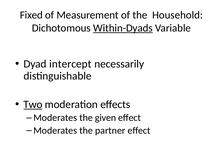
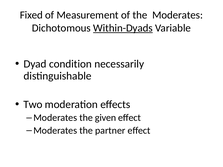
the Household: Household -> Moderates (178, 15)
intercept: intercept -> condition (70, 64)
Two underline: present -> none (33, 105)
